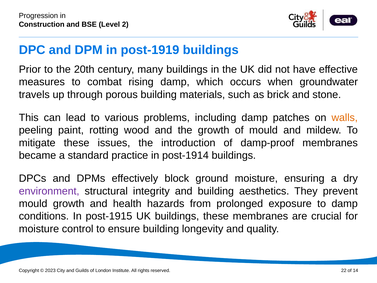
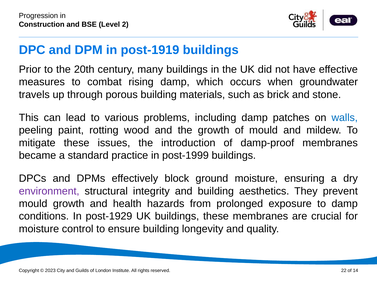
walls colour: orange -> blue (345, 118)
post-1914: post-1914 -> post-1999 (185, 155)
post-1915: post-1915 -> post-1929 (109, 216)
